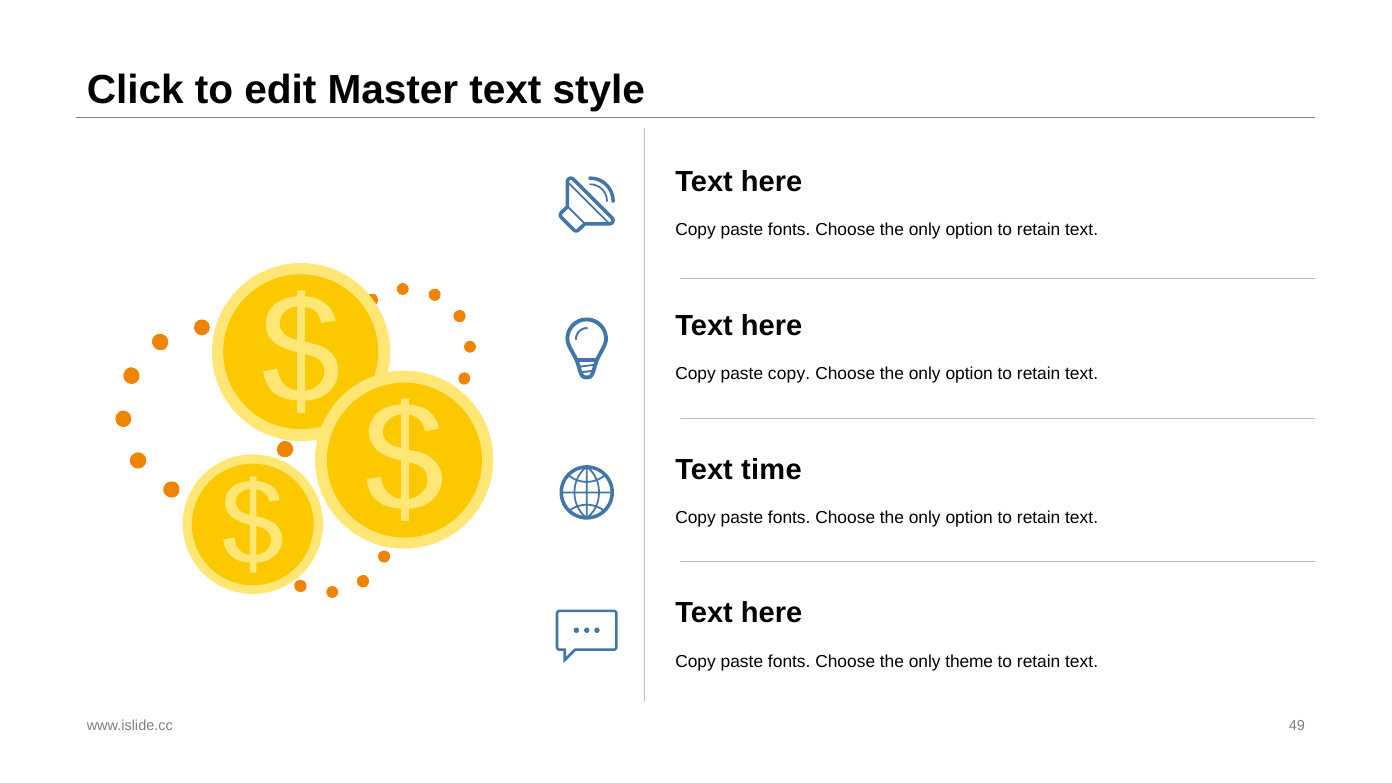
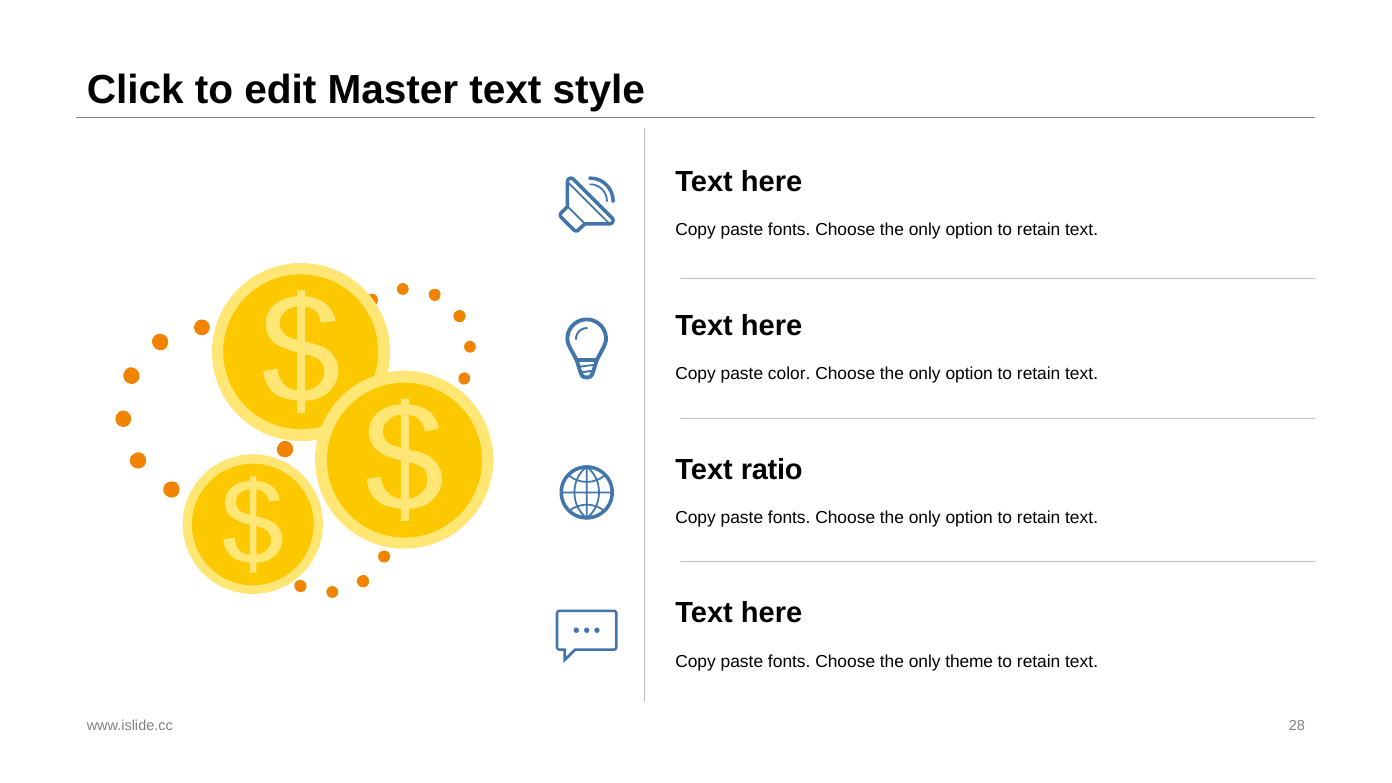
paste copy: copy -> color (789, 374)
time: time -> ratio (772, 469)
49: 49 -> 28 (1297, 725)
